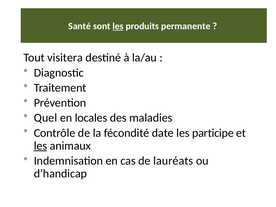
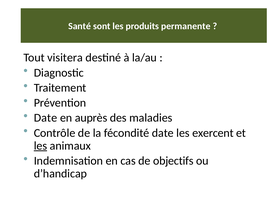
les underline: present -> none (118, 26)
Quel: Quel -> Date (46, 118)
locales: locales -> auprès (91, 118)
participe: participe -> exercent (213, 133)
lauréats: lauréats -> objectifs (173, 161)
